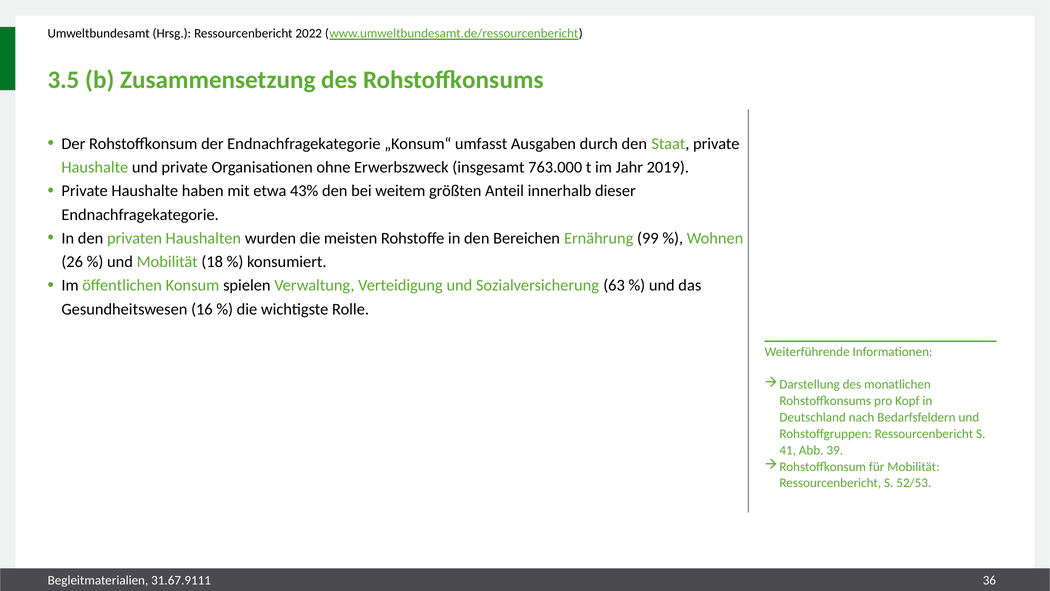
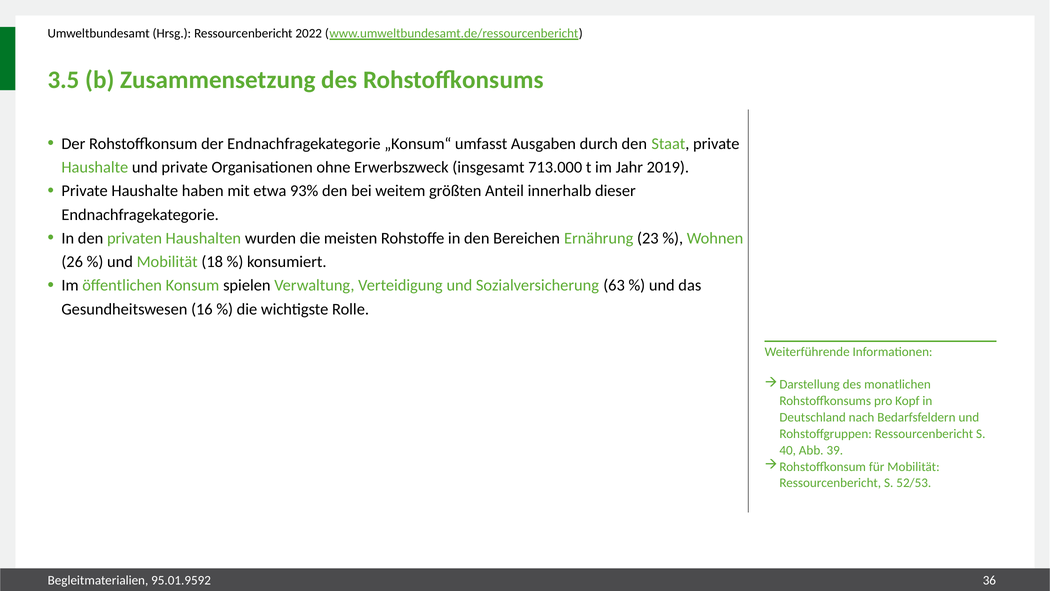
763.000: 763.000 -> 713.000 (555, 167)
43%: 43% -> 93% (304, 191)
99: 99 -> 23 (648, 238)
41: 41 -> 40 (788, 450)
31.67.9111: 31.67.9111 -> 95.01.9592 (181, 580)
